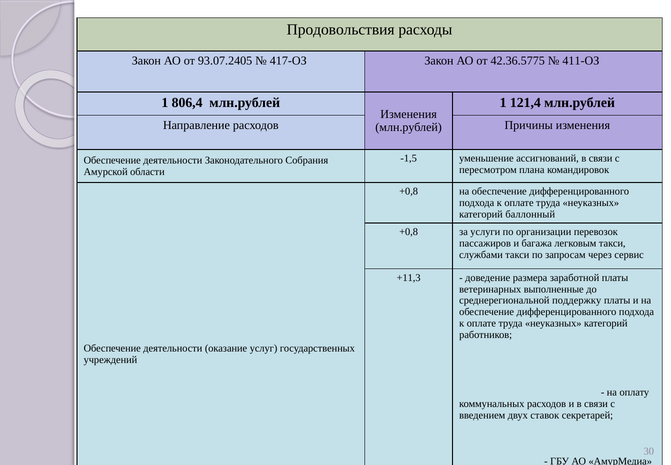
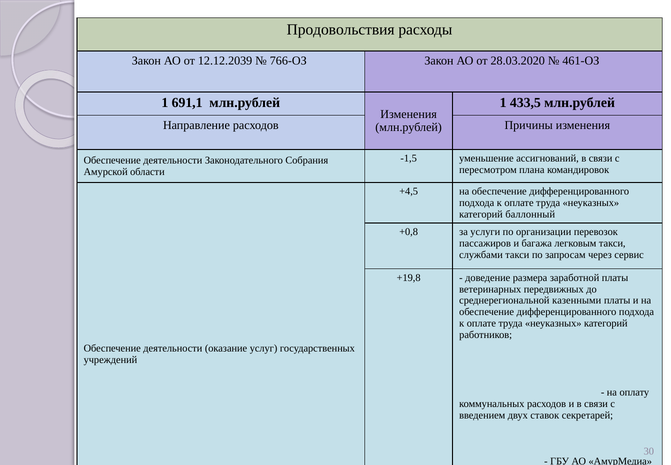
93.07.2405: 93.07.2405 -> 12.12.2039 (225, 61)
417-ОЗ: 417-ОЗ -> 766-ОЗ (288, 61)
42.36.5775: 42.36.5775 -> 28.03.2020 (518, 61)
411-ОЗ: 411-ОЗ -> 461-ОЗ (581, 61)
806,4: 806,4 -> 691,1 (187, 103)
121,4: 121,4 -> 433,5 (525, 103)
+0,8: +0,8 -> +4,5 (409, 191)
+11,3: +11,3 -> +19,8 (409, 277)
выполненные: выполненные -> передвижных (554, 289)
поддержку: поддержку -> казенными (577, 300)
